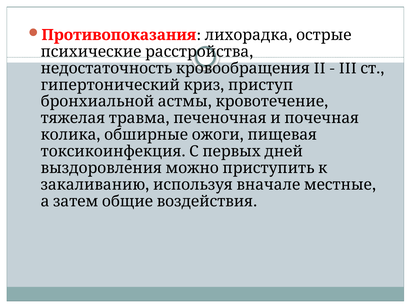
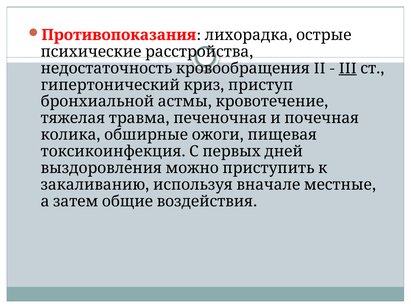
III underline: none -> present (348, 68)
